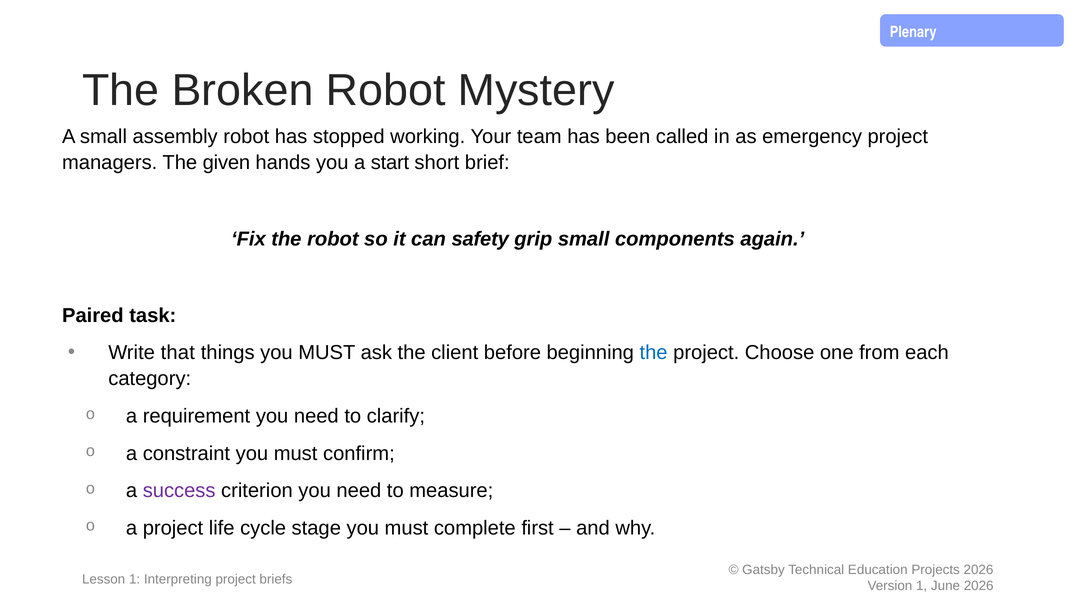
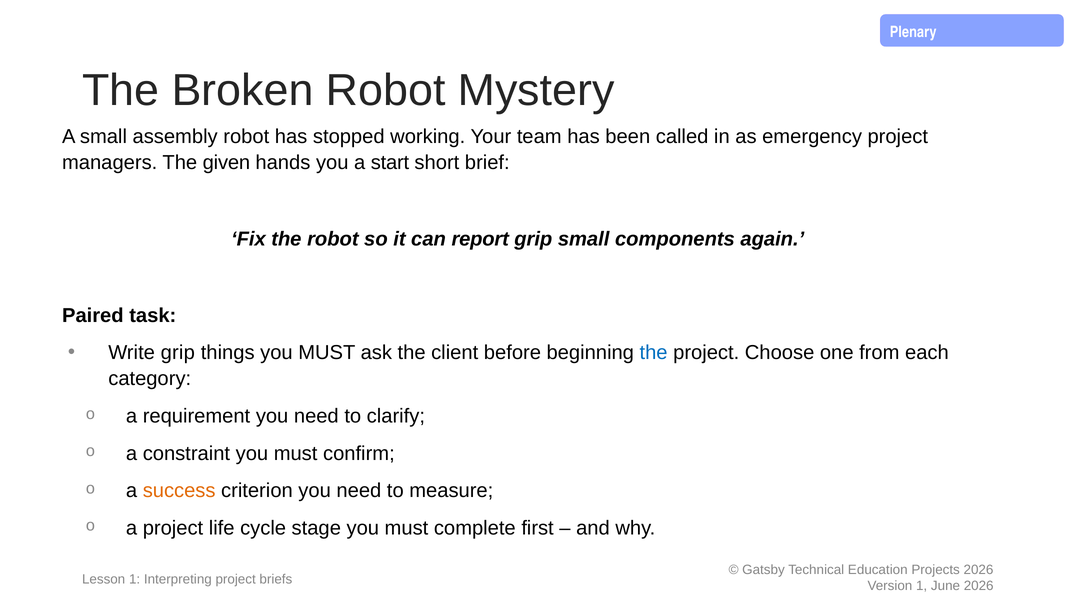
safety: safety -> report (480, 239)
Write that: that -> grip (178, 353)
success colour: purple -> orange (179, 491)
